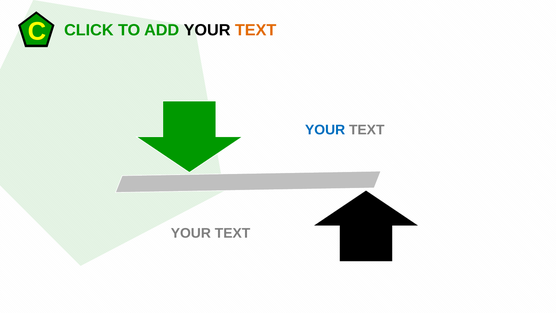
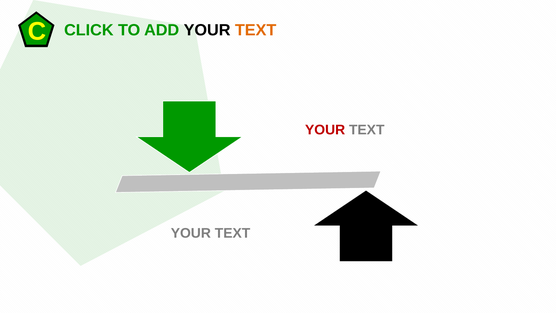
YOUR colour: blue -> red (325, 130)
